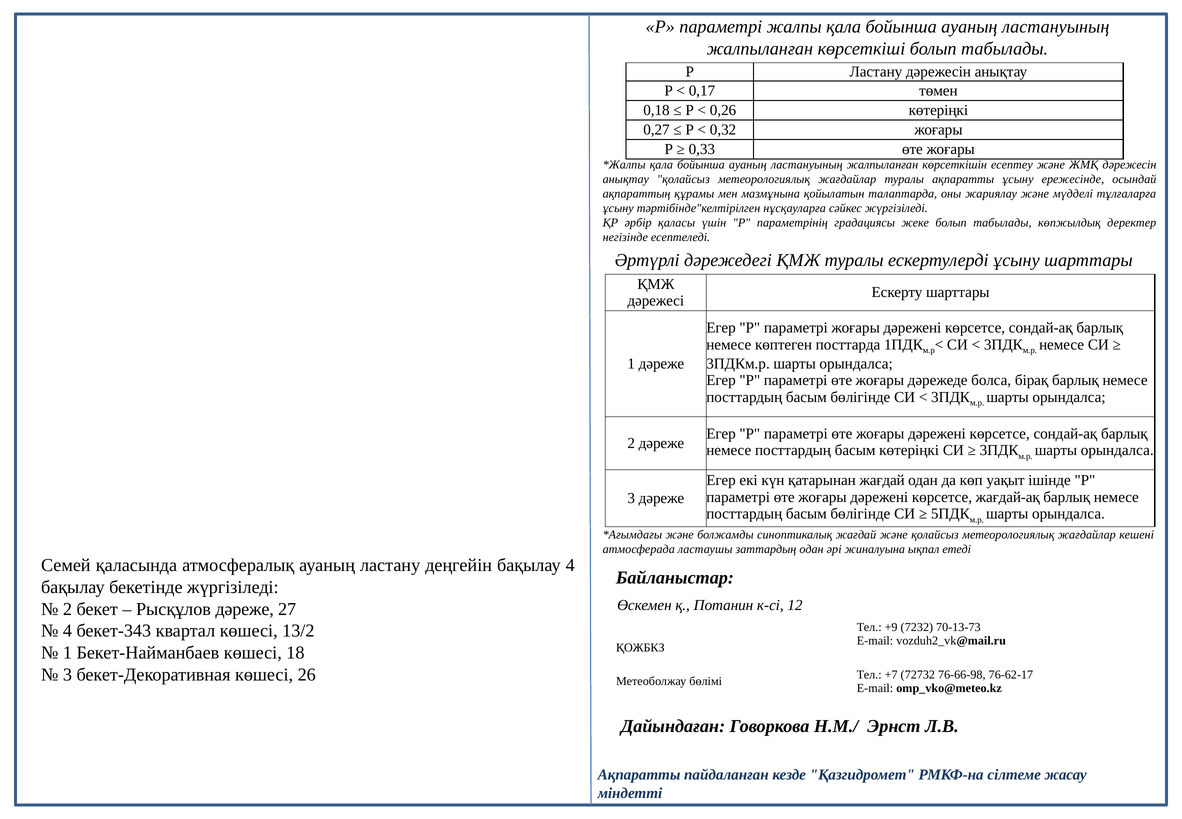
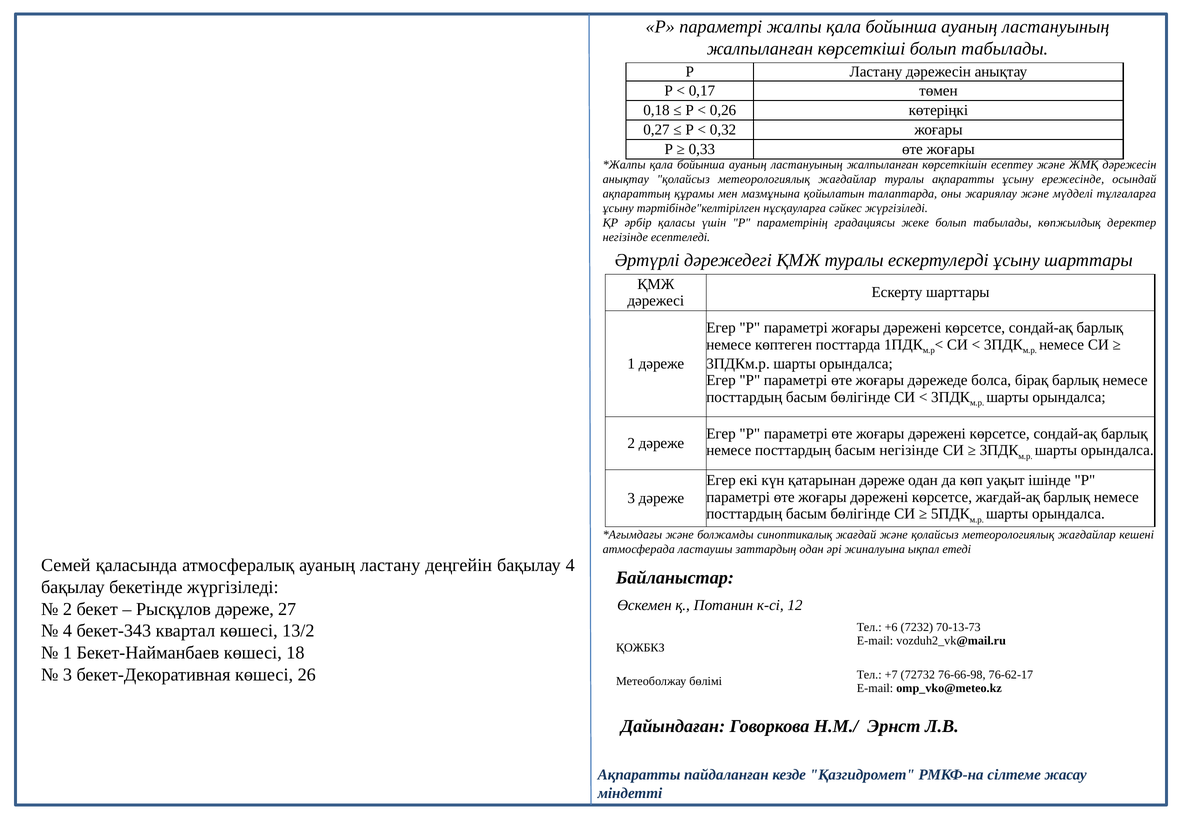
басым көтеріңкі: көтеріңкі -> негізінде (909, 450)
қатарынан жағдай: жағдай -> дәреже (882, 480)
+9: +9 -> +6 (891, 627)
